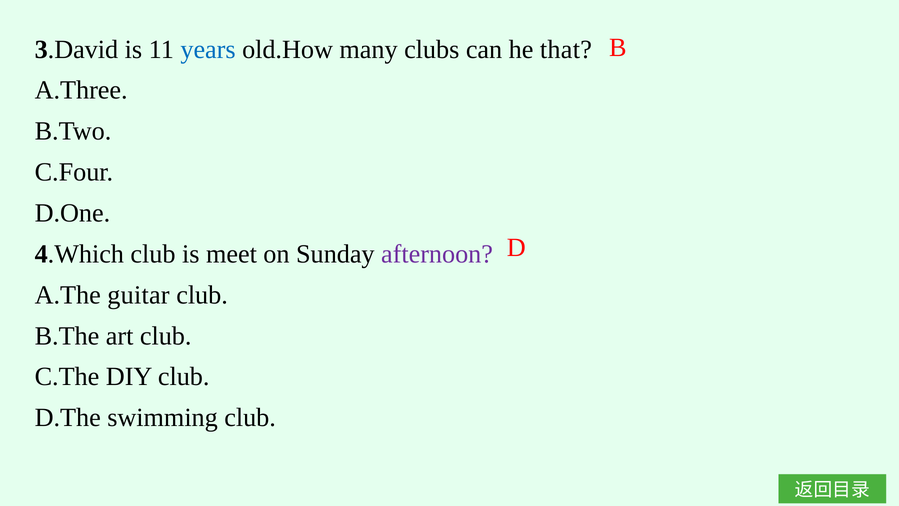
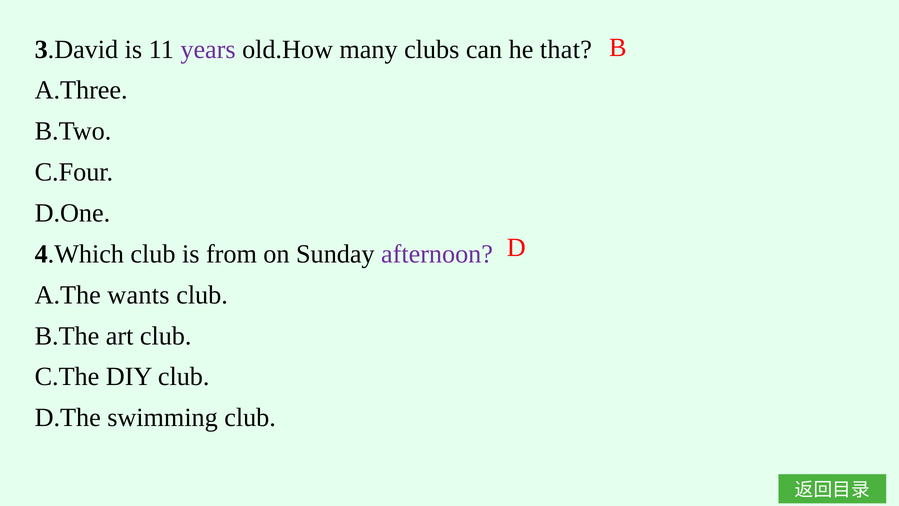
years colour: blue -> purple (208, 49)
meet: meet -> from (231, 254)
guitar: guitar -> wants (138, 295)
